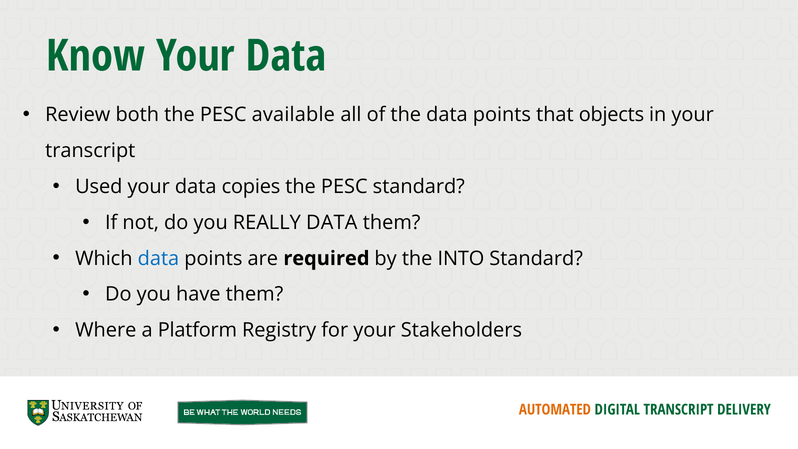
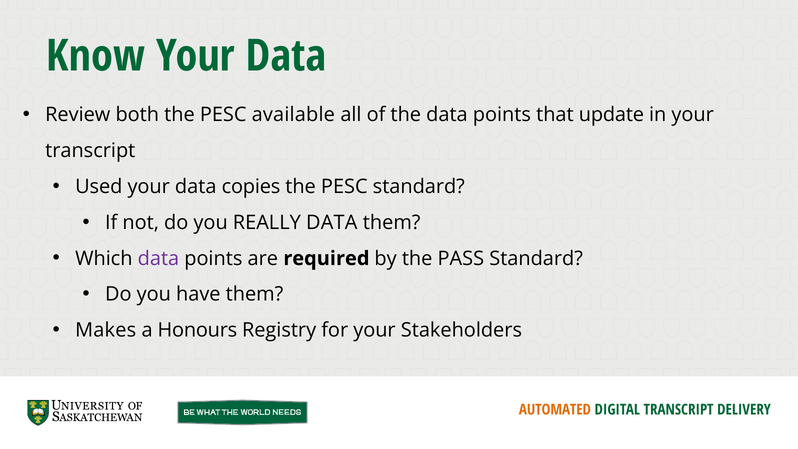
objects: objects -> update (611, 115)
data colour: blue -> purple (158, 258)
INTO: INTO -> PASS (461, 258)
Where: Where -> Makes (106, 330)
Platform: Platform -> Honours (197, 330)
